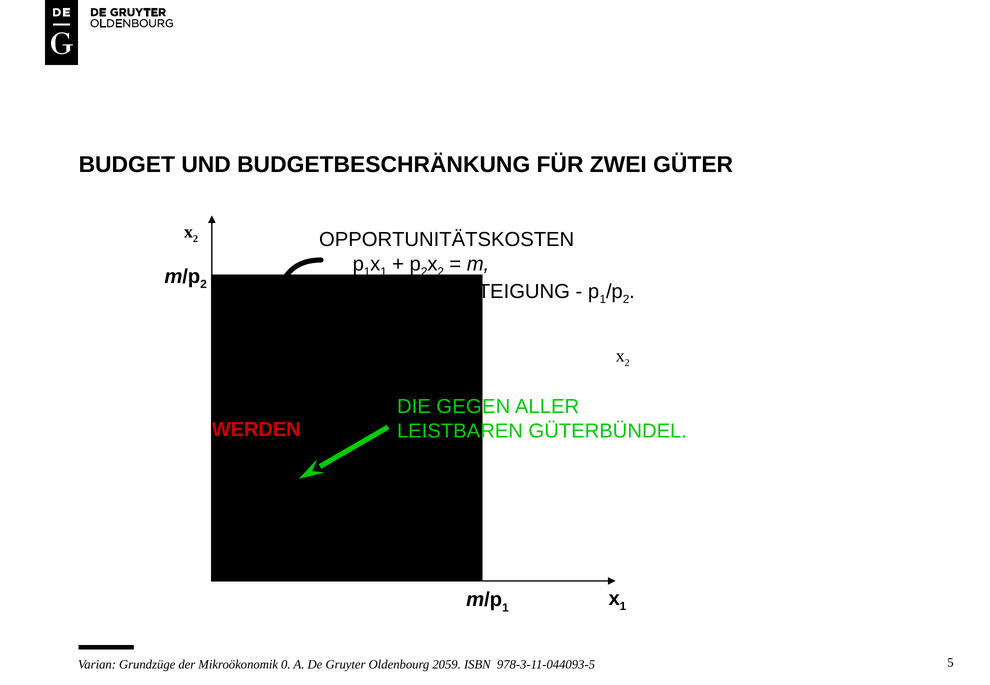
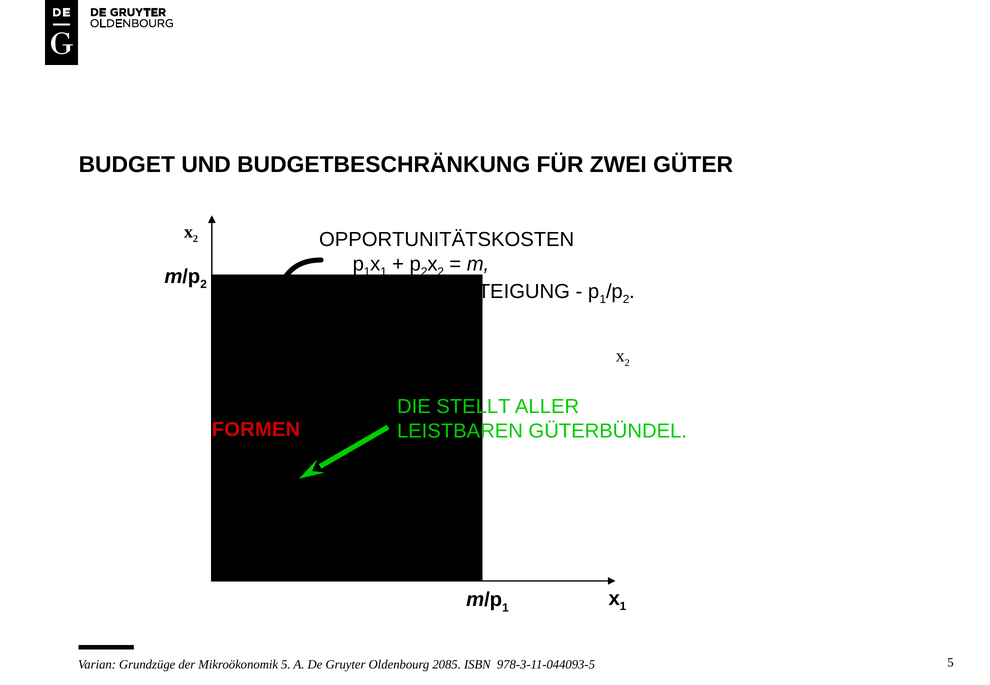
GEGEN: GEGEN -> STELLT (473, 407)
WERDEN: WERDEN -> FORMEN (256, 430)
Mikroökonomik 0: 0 -> 5 (286, 665)
2059: 2059 -> 2085 (447, 665)
